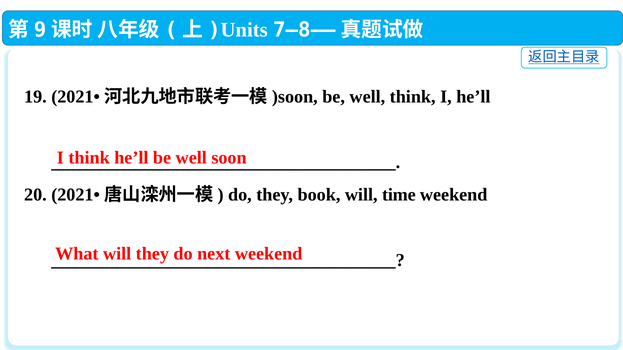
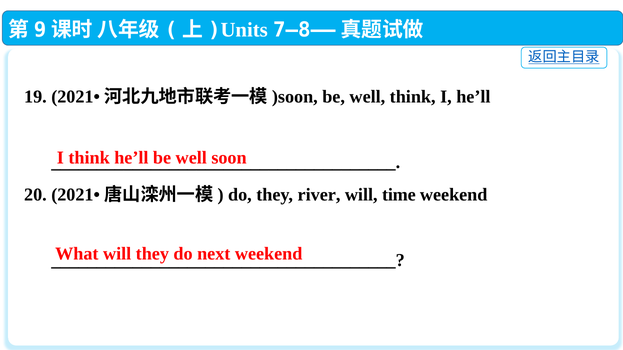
book: book -> river (319, 195)
